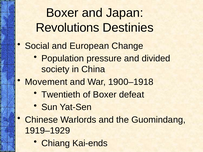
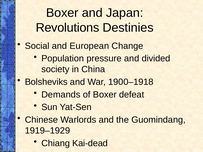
Movement: Movement -> Bolsheviks (46, 82)
Twentieth: Twentieth -> Demands (61, 95)
Kai-ends: Kai-ends -> Kai-dead (90, 143)
